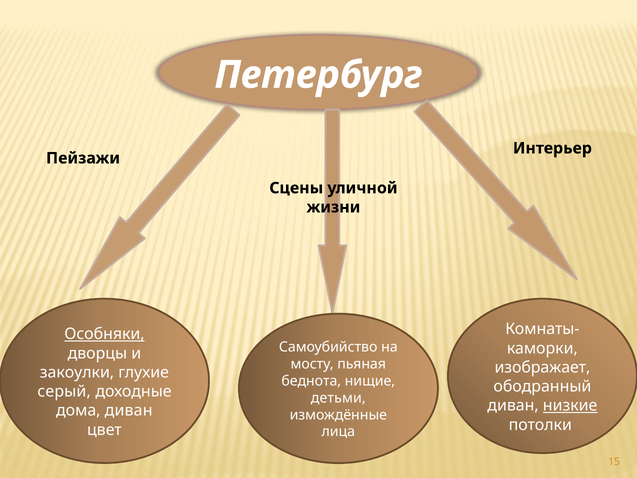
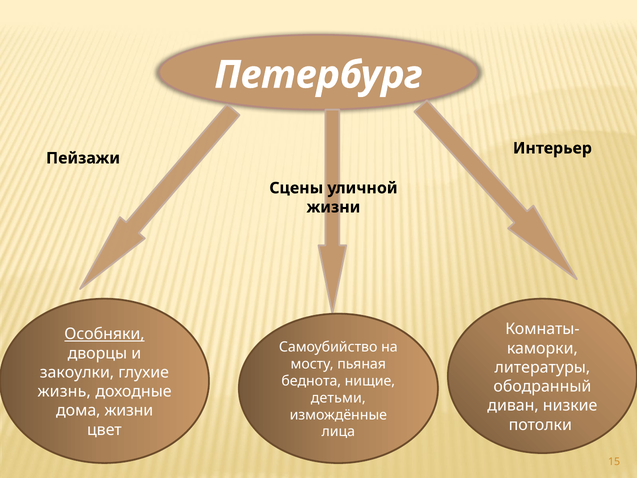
изображает: изображает -> литературы (542, 367)
серый: серый -> жизнь (64, 391)
низкие underline: present -> none (570, 405)
дома диван: диван -> жизни (129, 410)
